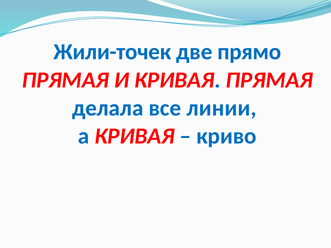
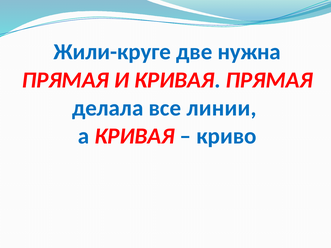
Жили-точек: Жили-точек -> Жили-круге (112, 52)
прямо: прямо -> нужна (249, 52)
